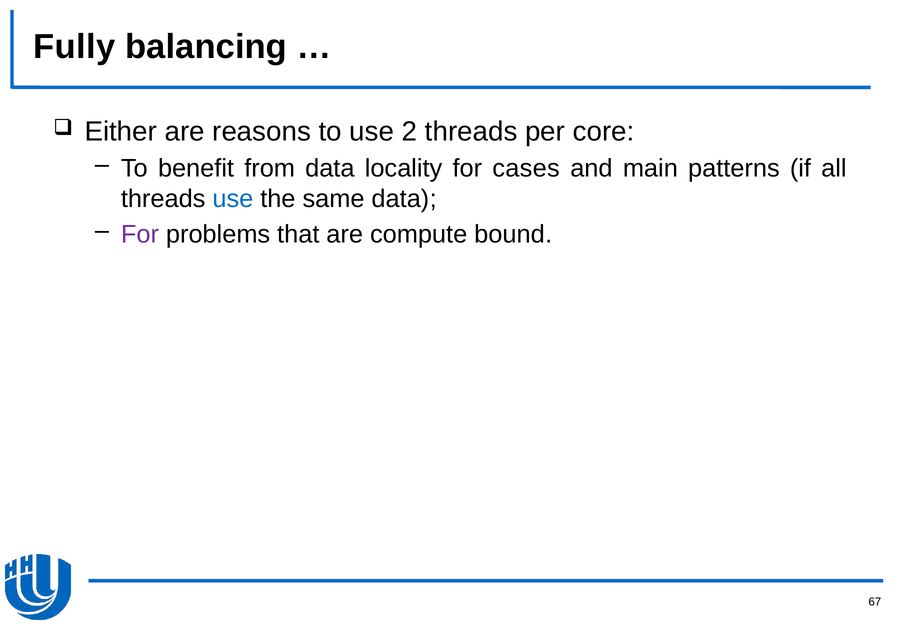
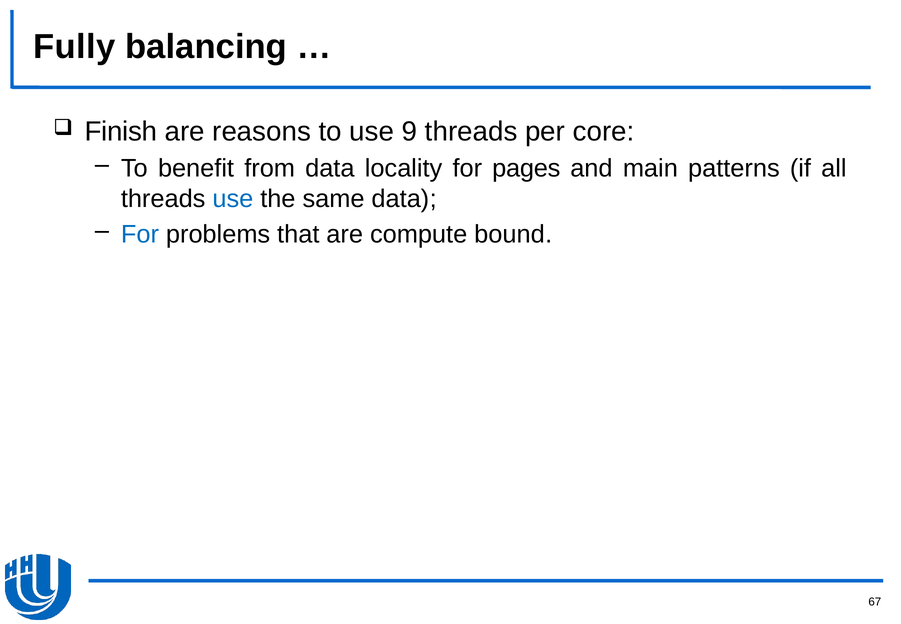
Either: Either -> Finish (121, 132)
2: 2 -> 9 (410, 132)
cases: cases -> pages (526, 168)
For colour: purple -> blue (140, 234)
